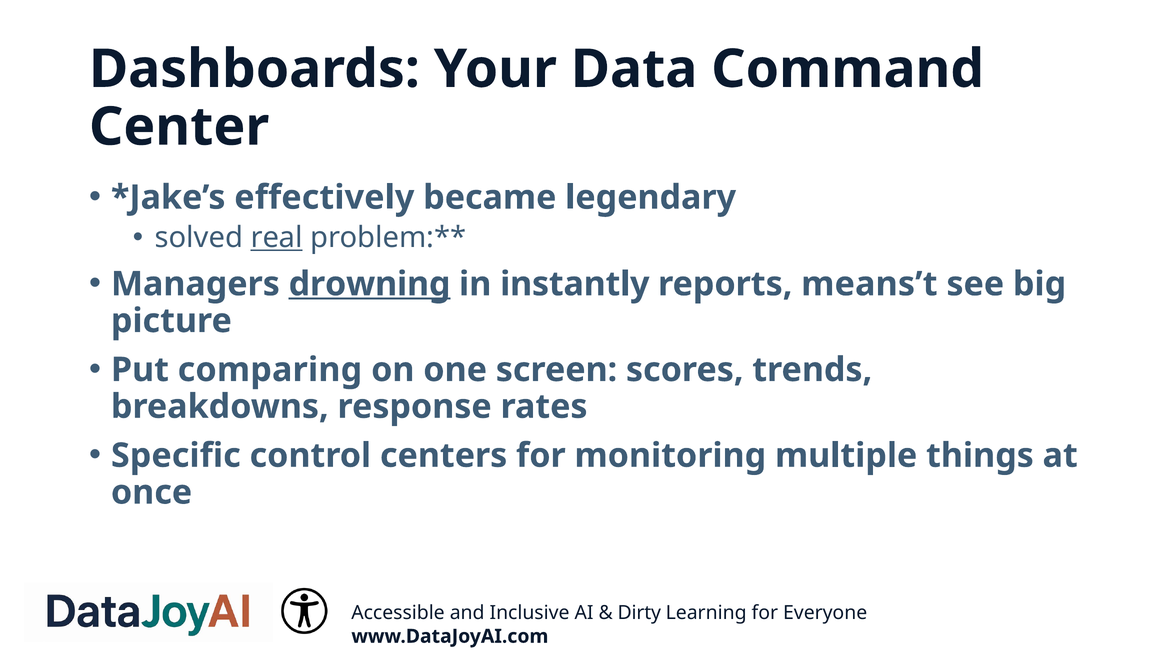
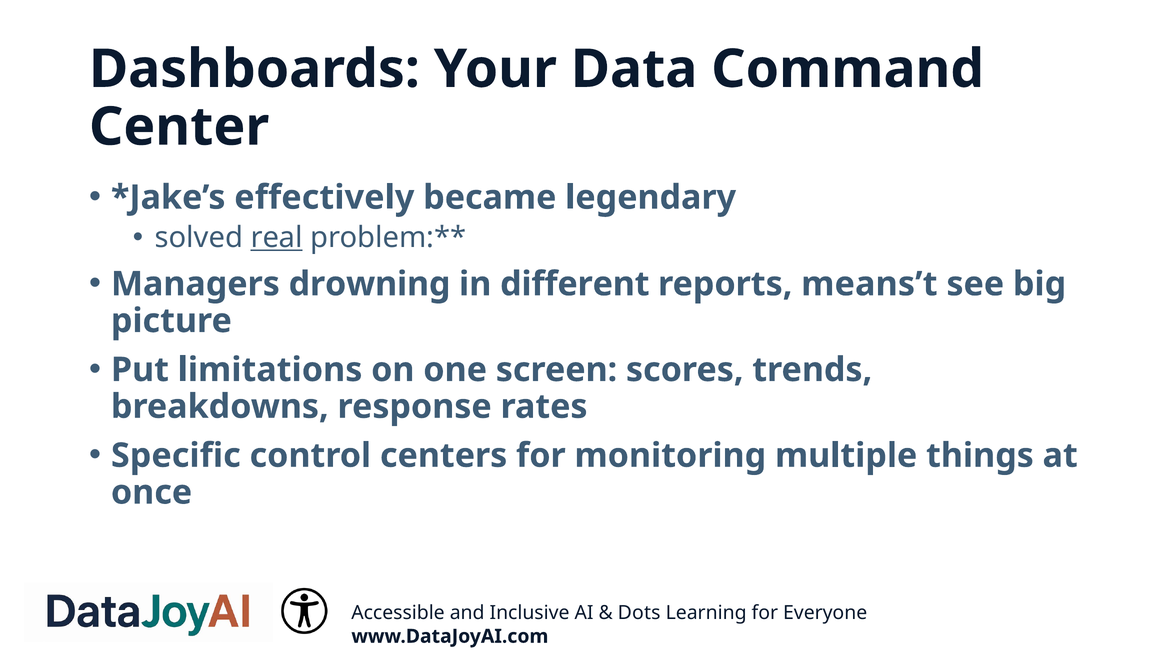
drowning underline: present -> none (370, 284)
instantly: instantly -> different (575, 284)
comparing: comparing -> limitations (270, 370)
Dirty: Dirty -> Dots (639, 613)
